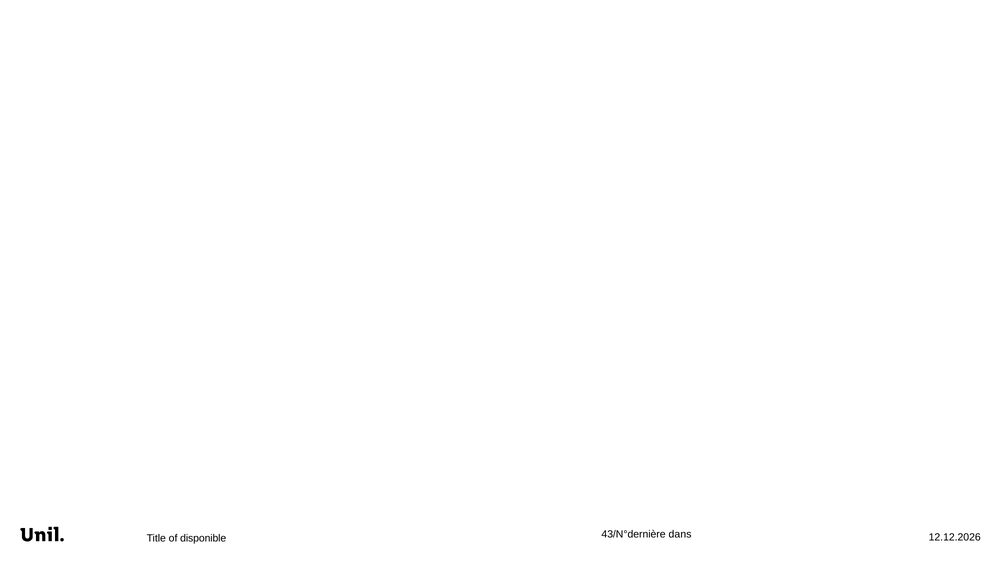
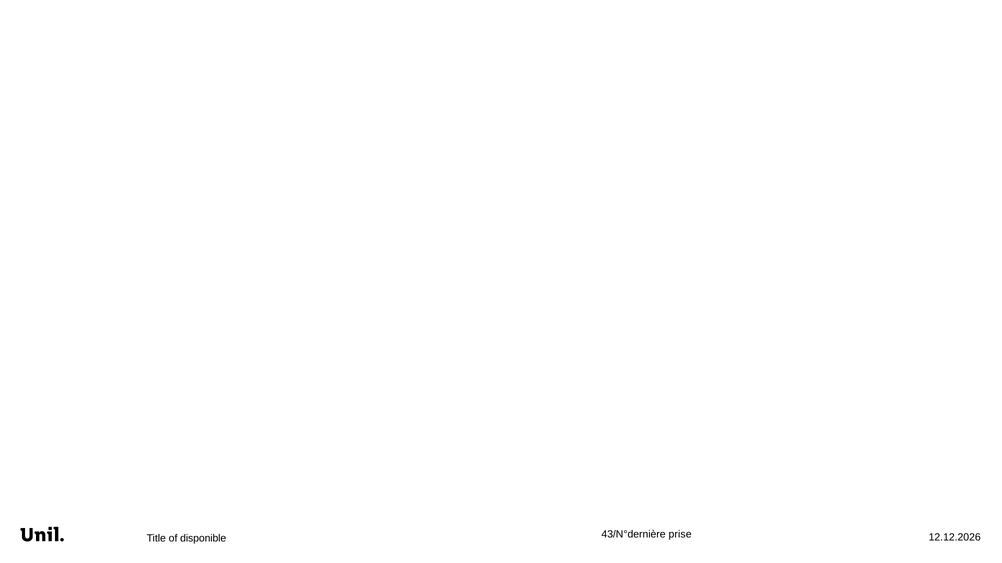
dans: dans -> prise (680, 535)
